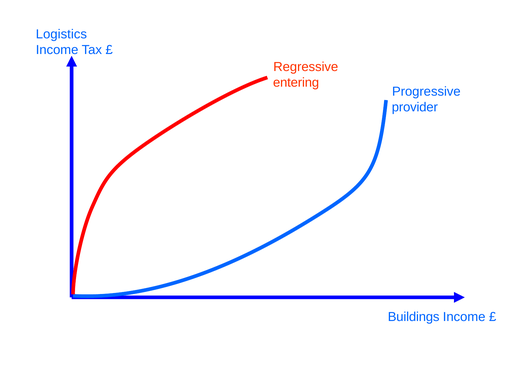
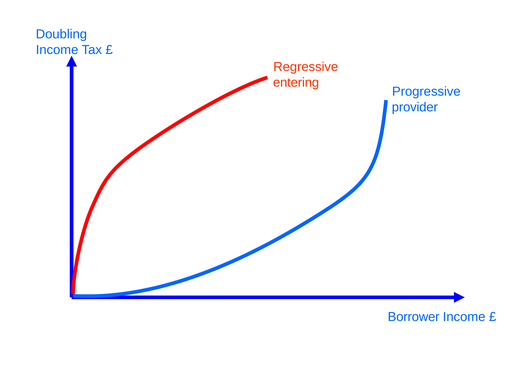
Logistics: Logistics -> Doubling (61, 34)
Buildings: Buildings -> Borrower (414, 317)
